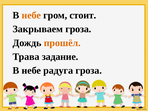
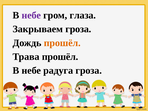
небе colour: orange -> purple (31, 15)
стоит: стоит -> глаза (83, 15)
Трава задание: задание -> прошёл (60, 57)
